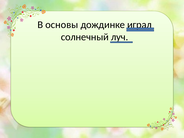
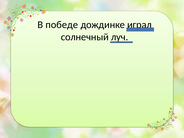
основы: основы -> победе (62, 25)
